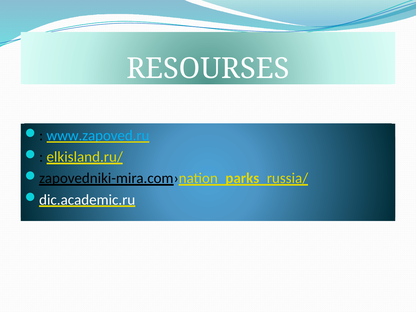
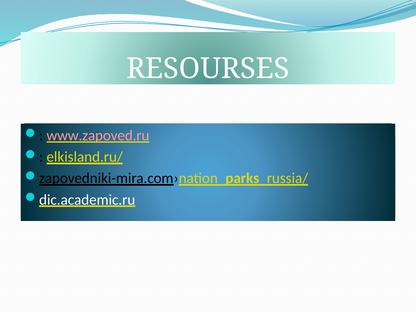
www.zapoved.ru colour: light blue -> pink (98, 136)
